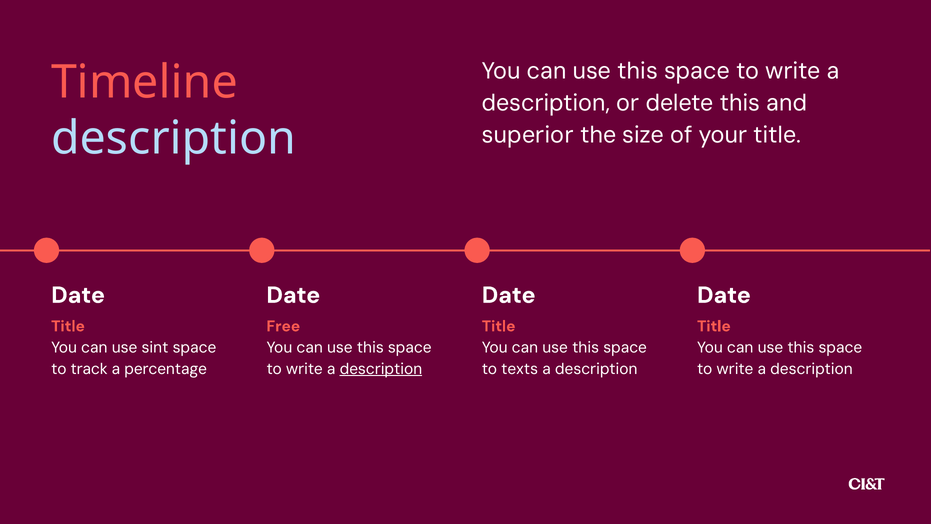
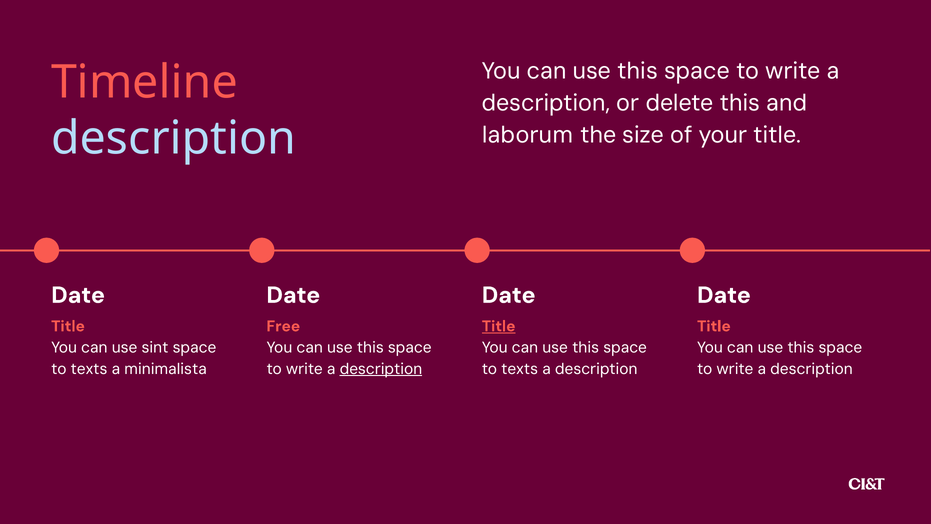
superior: superior -> laborum (528, 135)
Title underline: none -> present (499, 326)
track: track -> texts (89, 369)
percentage: percentage -> minimalista (166, 369)
